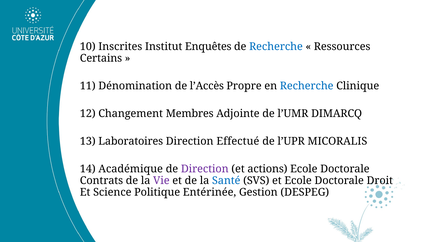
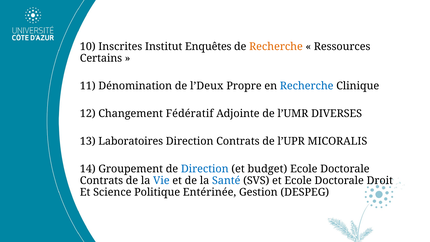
Recherche colour: blue -> orange (276, 47)
l’Accès: l’Accès -> l’Deux (207, 86)
Membres: Membres -> Fédératif (190, 114)
DIMARCQ: DIMARCQ -> DIVERSES (337, 114)
Direction Effectué: Effectué -> Contrats (238, 141)
Académique: Académique -> Groupement (131, 169)
Direction colour: purple -> blue (205, 169)
actions: actions -> budget (267, 169)
Vie colour: purple -> blue (161, 181)
